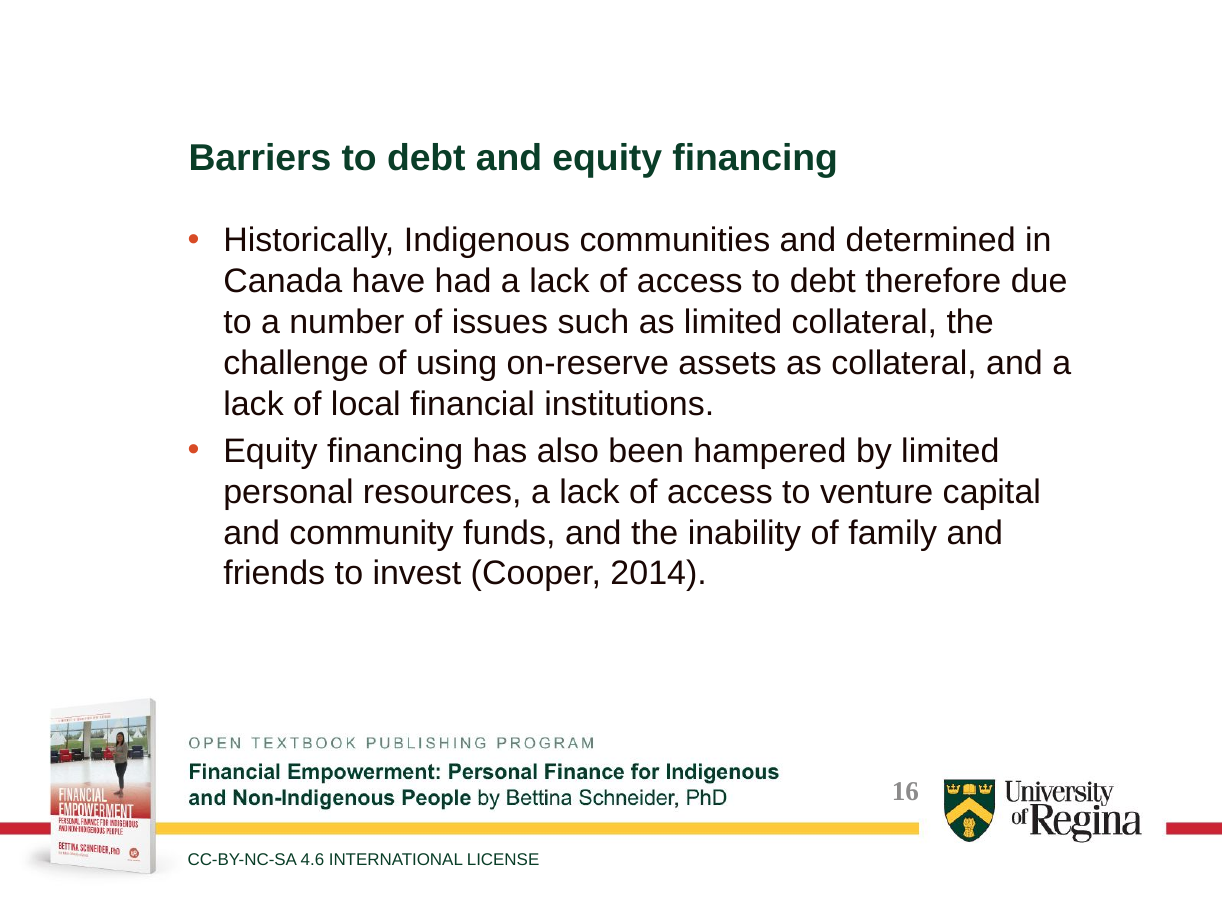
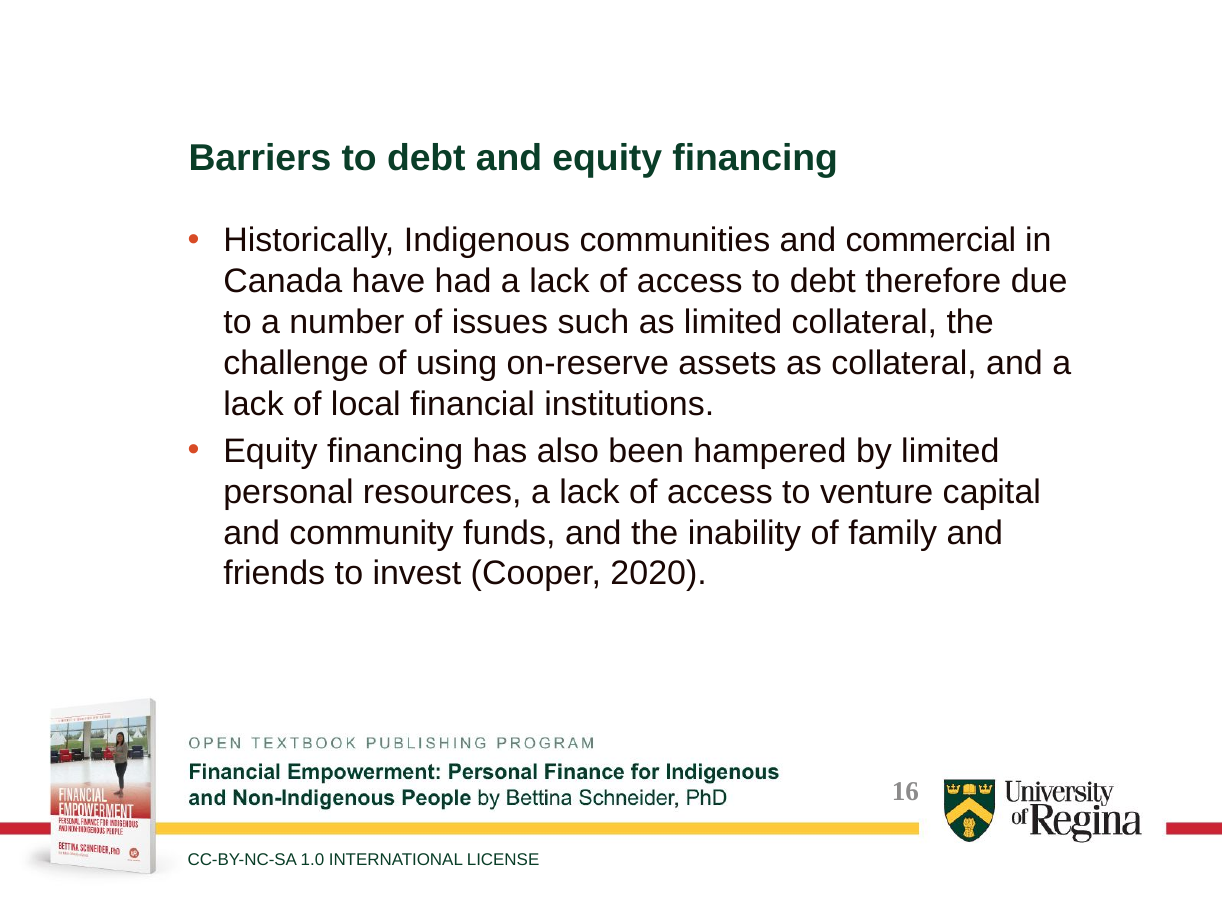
determined: determined -> commercial (931, 241)
2014: 2014 -> 2020 (659, 574)
4.6: 4.6 -> 1.0 (312, 860)
